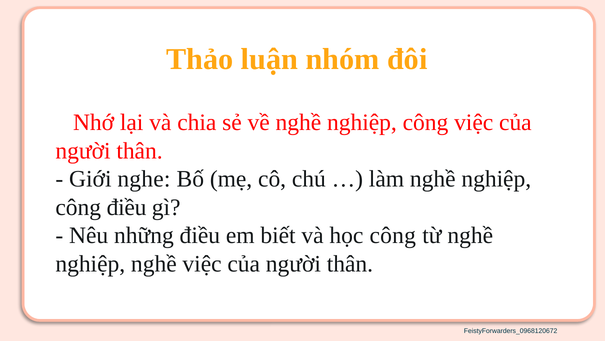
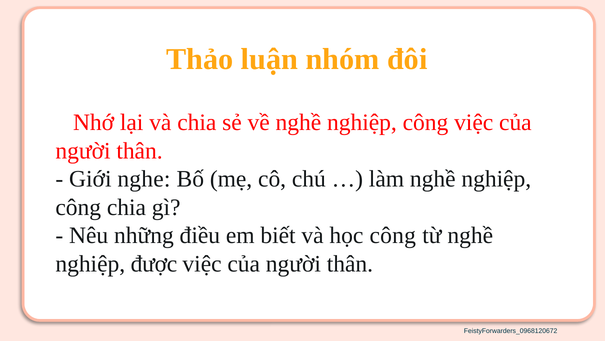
công điều: điều -> chia (126, 207)
nghiệp nghề: nghề -> được (154, 263)
